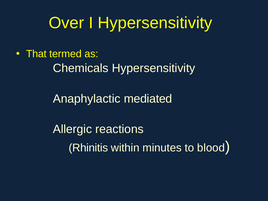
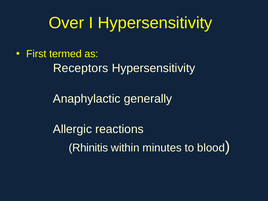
That: That -> First (36, 54)
Chemicals: Chemicals -> Receptors (81, 68)
mediated: mediated -> generally (148, 99)
